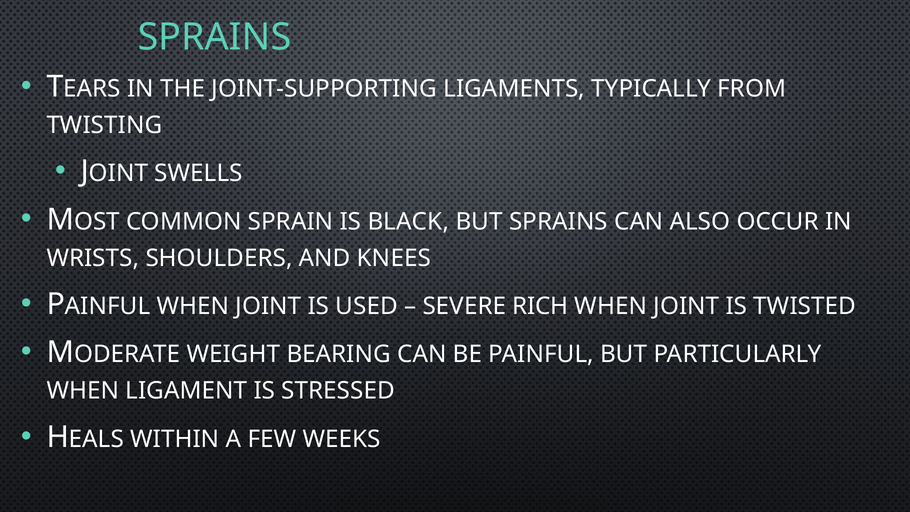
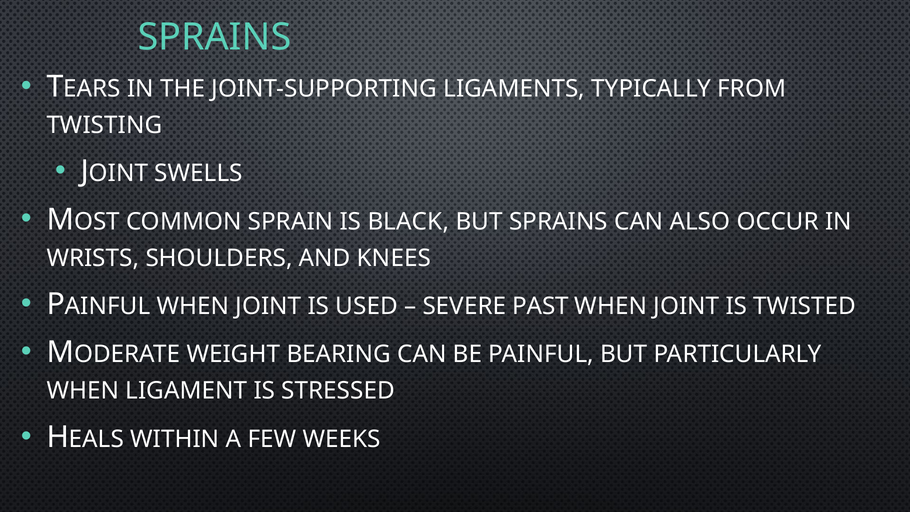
RICH: RICH -> PAST (540, 306)
